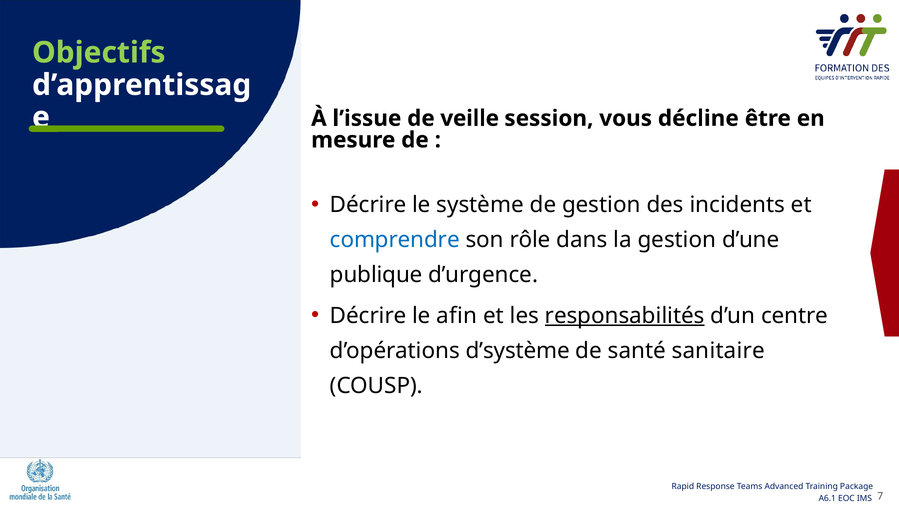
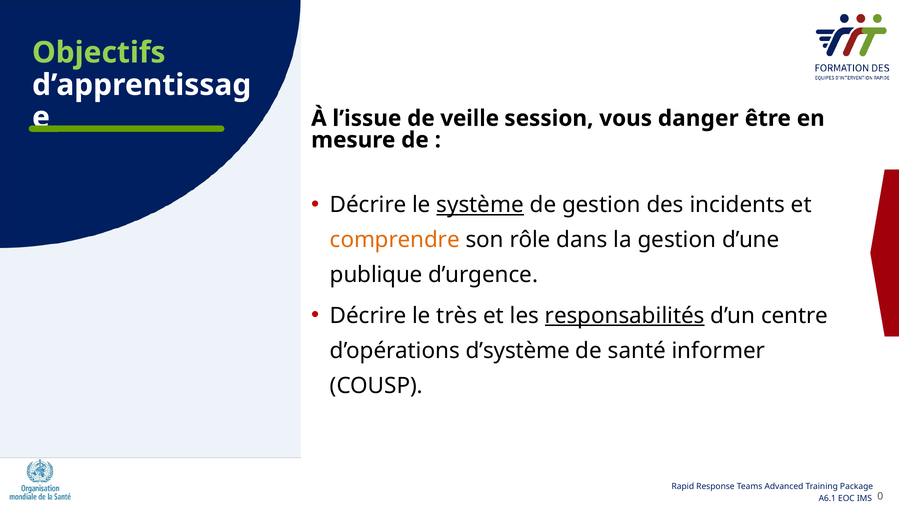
décline: décline -> danger (698, 118)
système underline: none -> present (480, 205)
comprendre colour: blue -> orange (395, 240)
afin: afin -> très (457, 316)
sanitaire: sanitaire -> informer (718, 351)
7: 7 -> 0 (880, 496)
